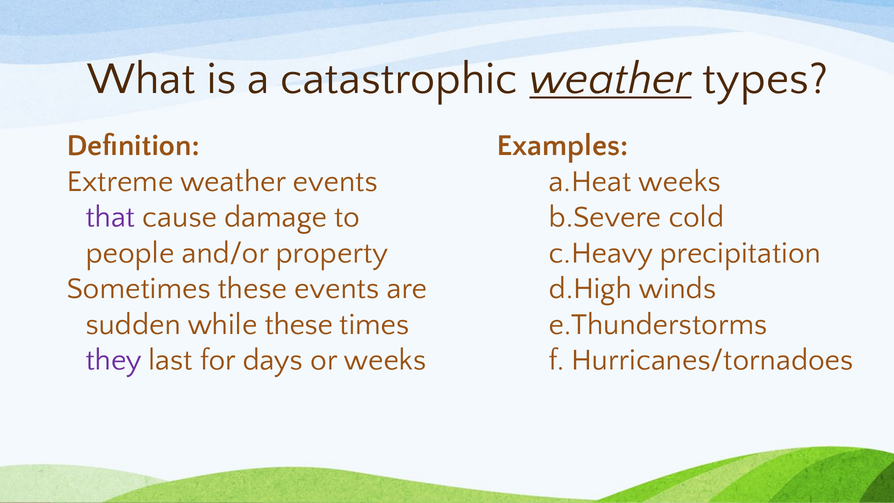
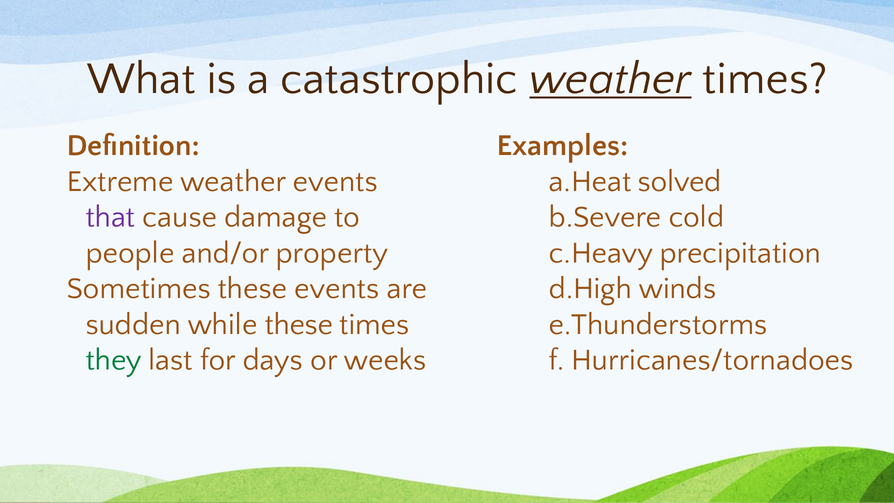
weather types: types -> times (765, 78)
weeks: weeks -> solved (680, 181)
they colour: purple -> green (114, 360)
